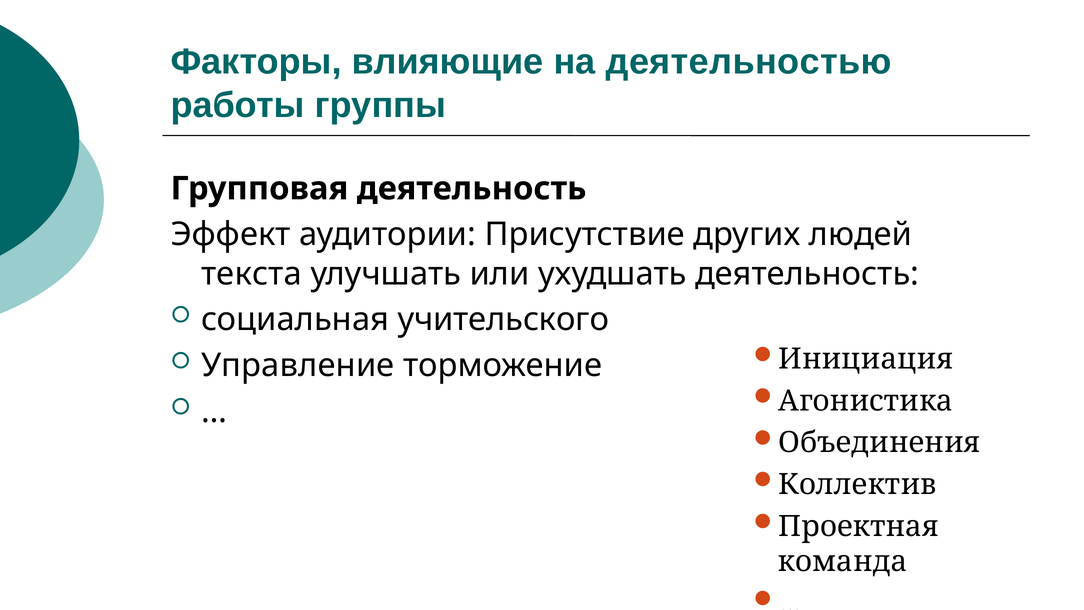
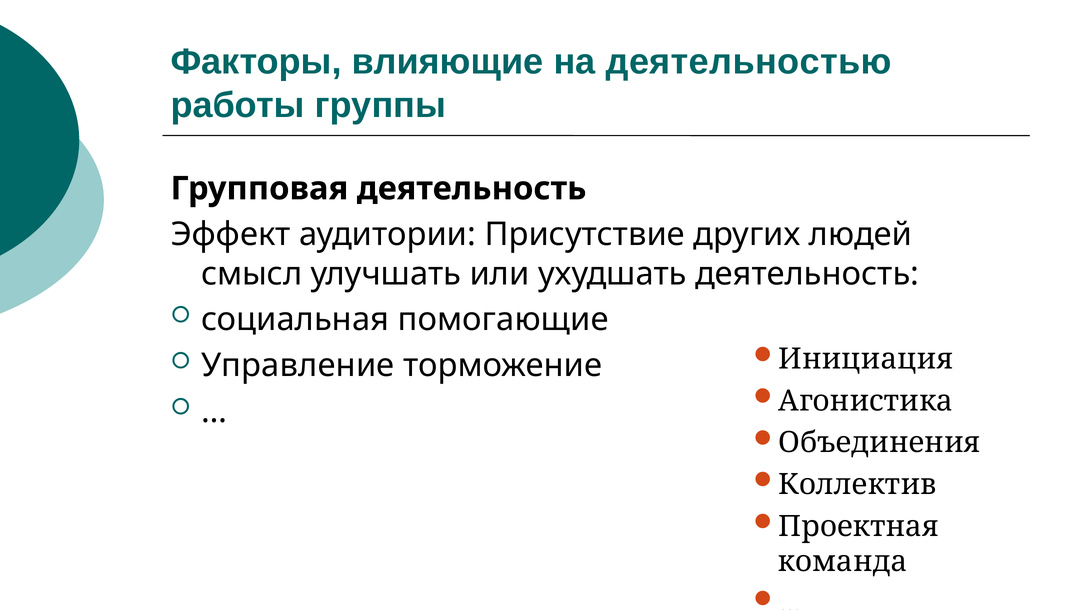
текста: текста -> смысл (252, 274)
учительского: учительского -> помогающие (503, 320)
